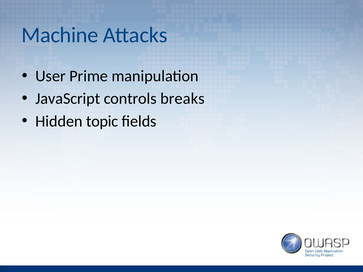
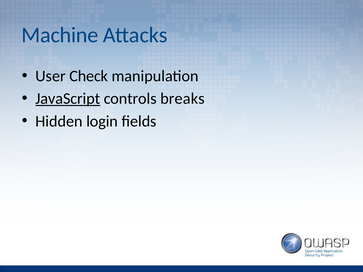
Prime: Prime -> Check (89, 76)
JavaScript underline: none -> present (68, 99)
topic: topic -> login (102, 121)
